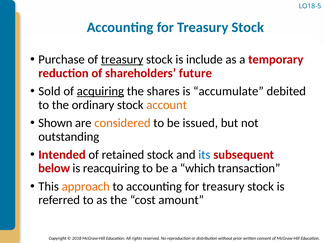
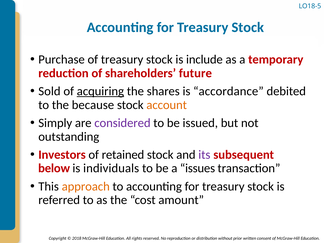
treasury underline: present -> none (122, 60)
accumulate: accumulate -> accordance (228, 91)
ordinary: ordinary -> because (93, 105)
Shown: Shown -> Simply (55, 123)
considered colour: orange -> purple (122, 123)
Intended: Intended -> Investors (62, 155)
its colour: blue -> purple (204, 155)
reacquiring: reacquiring -> individuals (111, 168)
which: which -> issues (198, 168)
